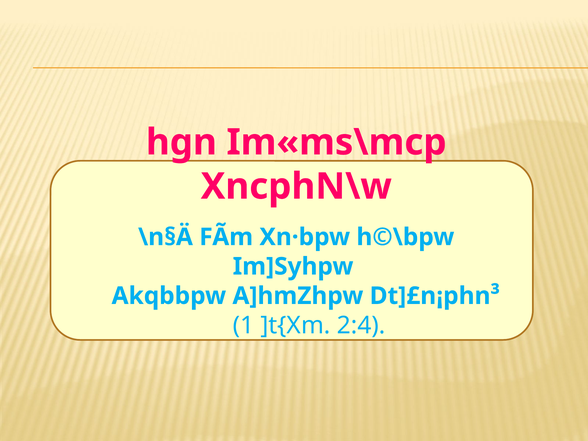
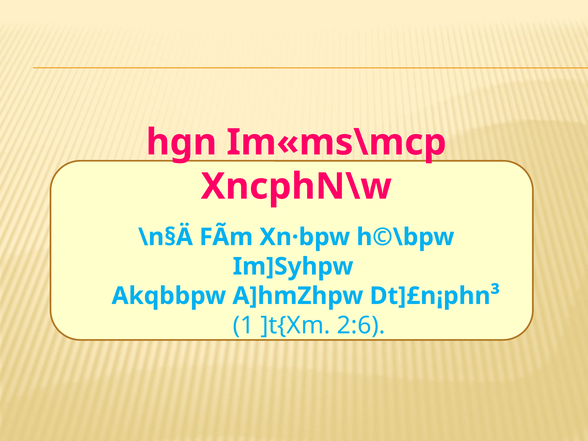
2:4: 2:4 -> 2:6 (361, 325)
